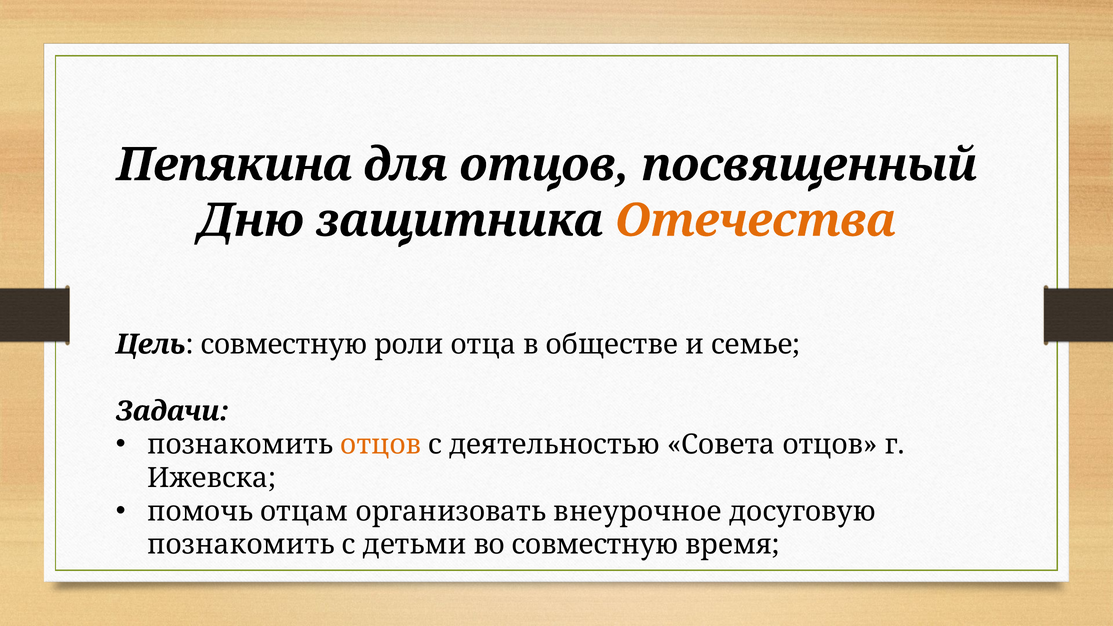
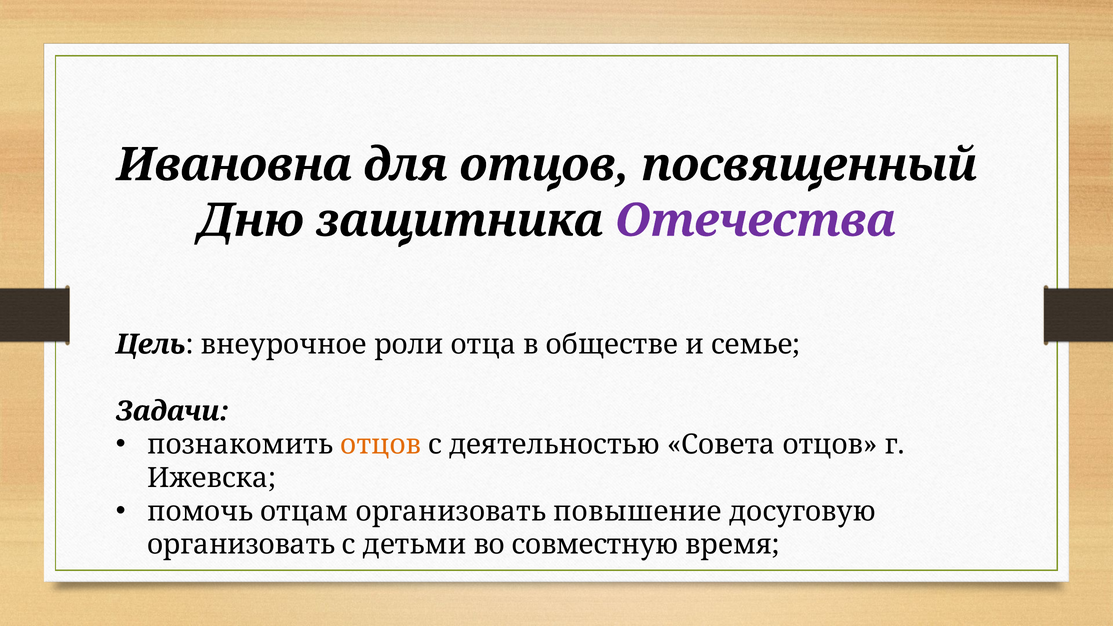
Пепякина: Пепякина -> Ивановна (234, 165)
Отечества colour: orange -> purple (755, 221)
Цель совместную: совместную -> внеурочное (284, 344)
внеурочное: внеурочное -> повышение (637, 511)
познакомить: познакомить -> организовать (241, 545)
